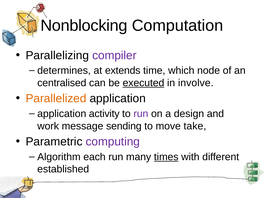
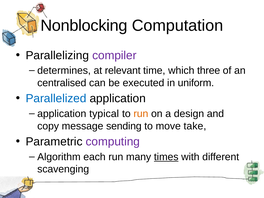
extends: extends -> relevant (123, 71)
node: node -> three (209, 71)
executed underline: present -> none (143, 83)
involve: involve -> uniform (196, 83)
Parallelized colour: orange -> blue (56, 99)
activity: activity -> typical (104, 114)
run colour: purple -> orange (141, 114)
work: work -> copy (48, 126)
established: established -> scavenging (63, 169)
